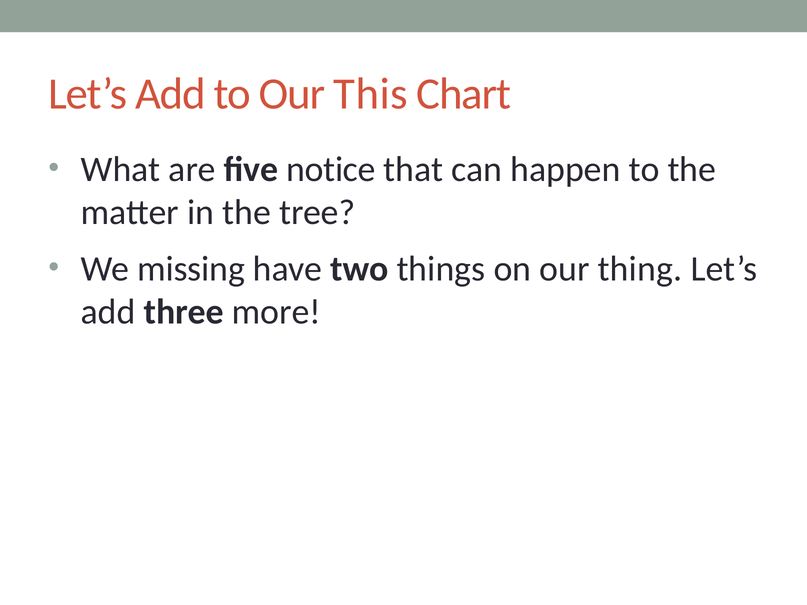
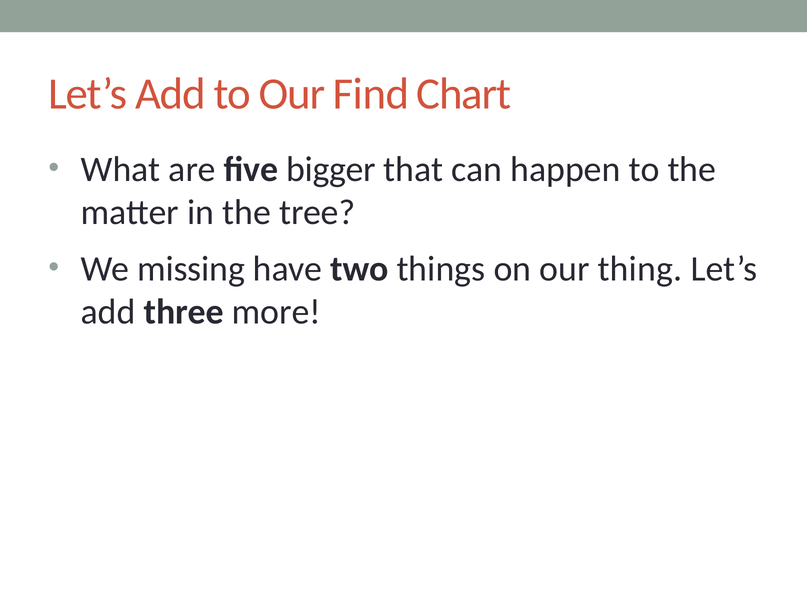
This: This -> Find (371, 94)
notice: notice -> bigger (331, 169)
